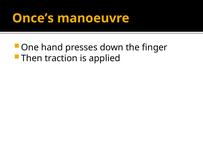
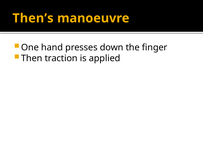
Once’s: Once’s -> Then’s (33, 18)
